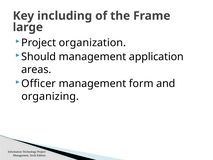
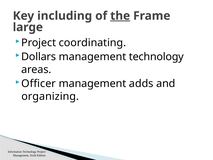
the underline: none -> present (120, 16)
organization: organization -> coordinating (92, 43)
Should: Should -> Dollars (39, 57)
management application: application -> technology (156, 57)
form: form -> adds (141, 83)
